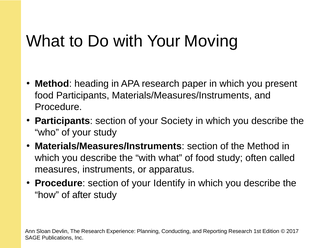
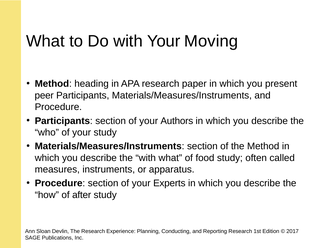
food: food -> peer (44, 95)
Society: Society -> Authors (177, 121)
Identify: Identify -> Experts (169, 183)
